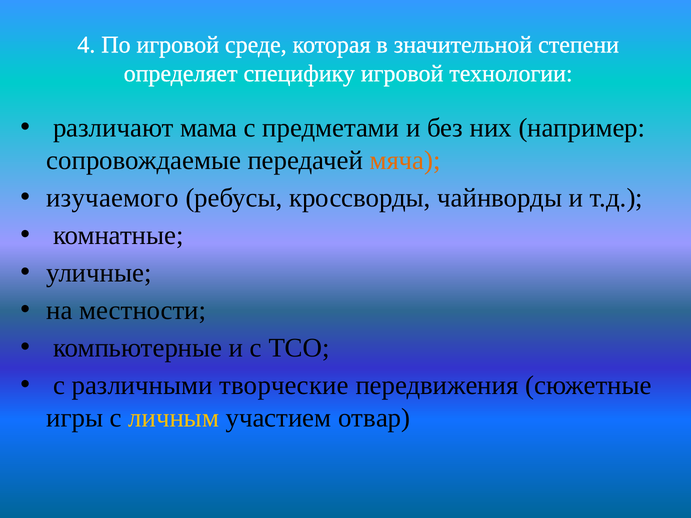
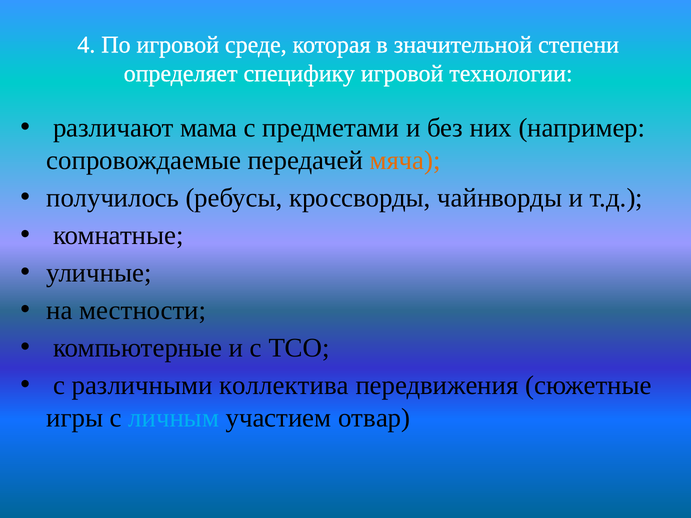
изучаемого: изучаемого -> получилось (113, 198)
творческие: творческие -> коллектива (284, 386)
личным colour: yellow -> light blue (174, 418)
